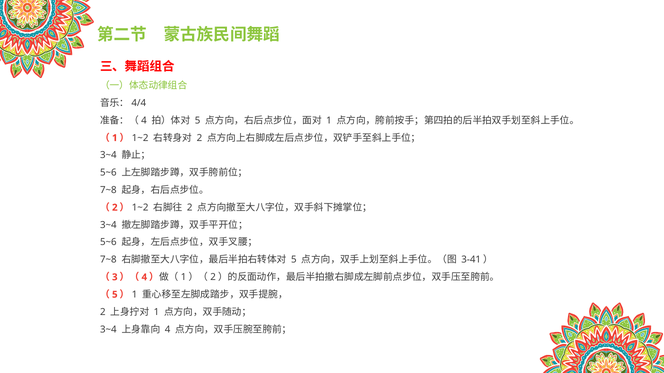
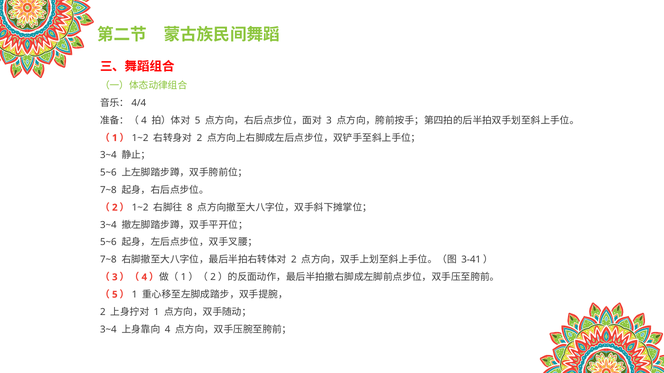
1: 1 -> 3 (329, 121)
2: 2 -> 8 (190, 208)
5: 5 -> 2 (294, 260)
